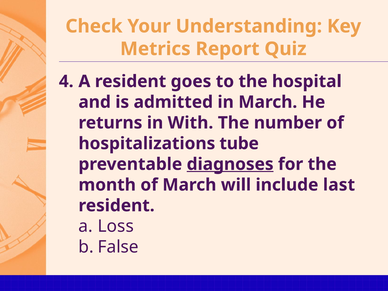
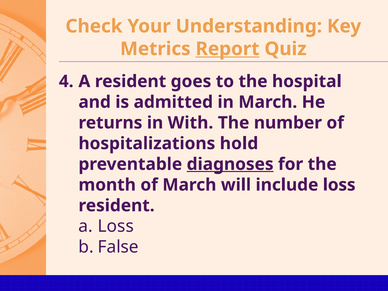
Report underline: none -> present (228, 49)
tube: tube -> hold (239, 143)
include last: last -> loss (339, 185)
